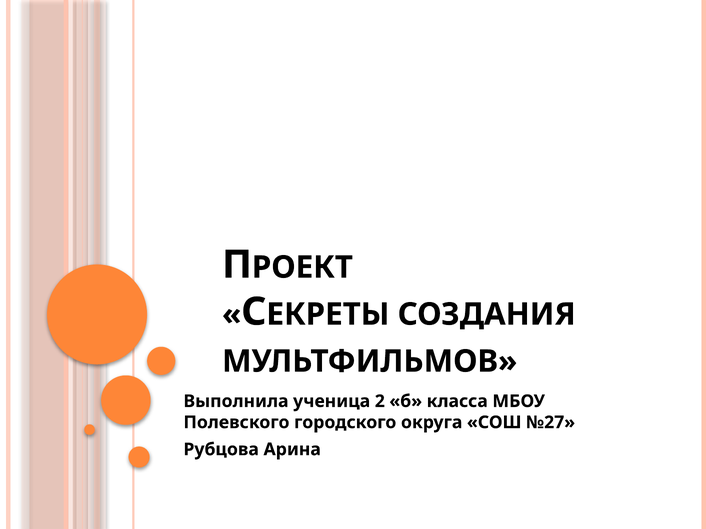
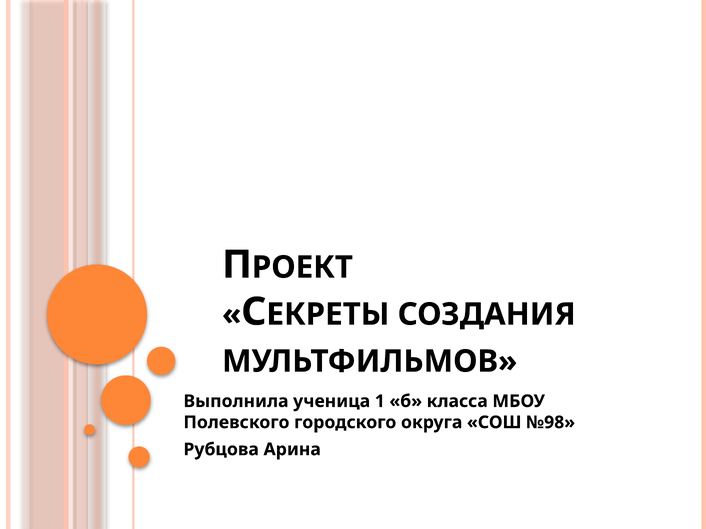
2: 2 -> 1 (380, 402)
№27: №27 -> №98 (551, 423)
